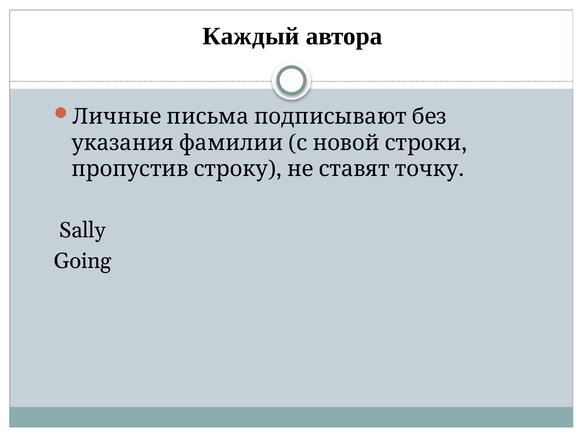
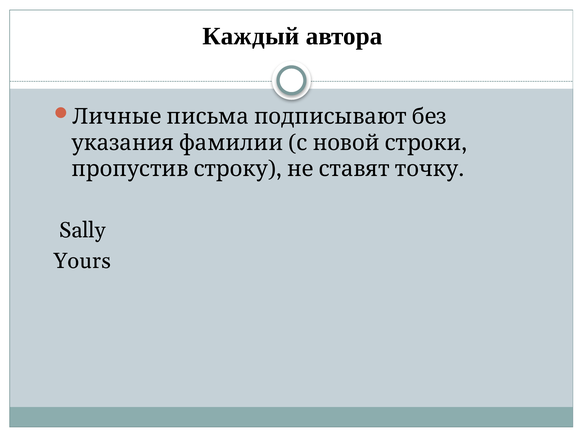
Going: Going -> Yours (82, 261)
